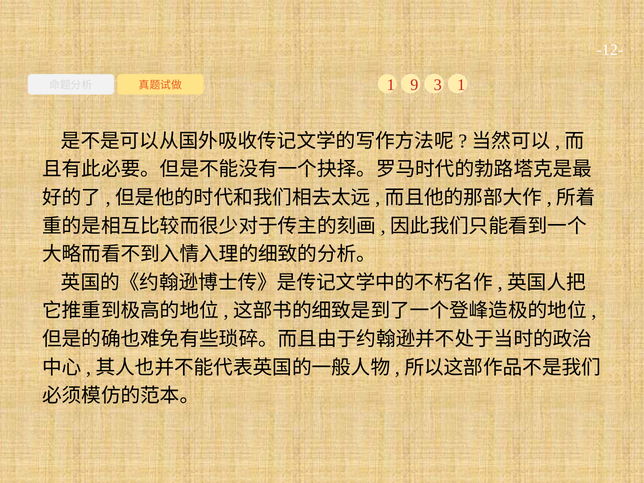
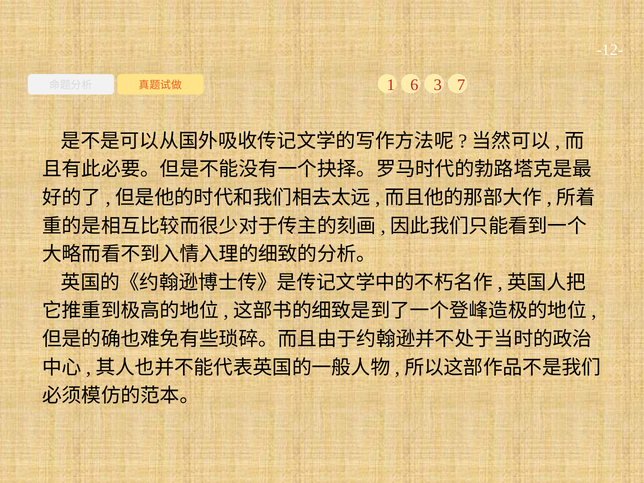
9: 9 -> 6 (414, 85)
3 1: 1 -> 7 (461, 85)
